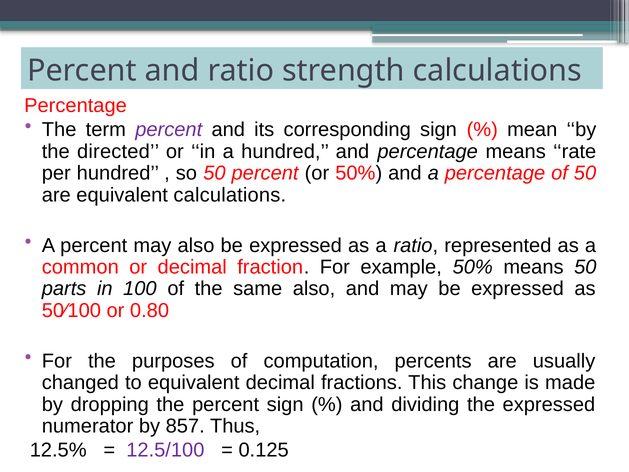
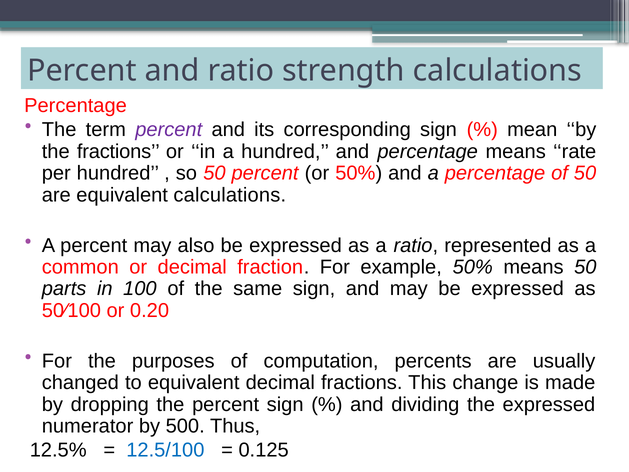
the directed: directed -> fractions (118, 151)
same also: also -> sign (314, 289)
0.80: 0.80 -> 0.20 (150, 310)
857: 857 -> 500 (185, 426)
12.5/100 colour: purple -> blue (165, 450)
